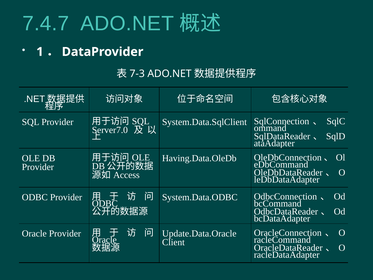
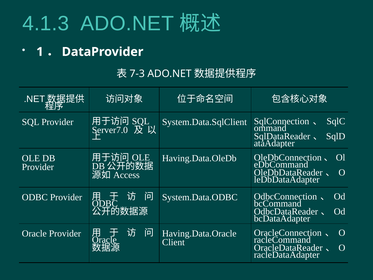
7.4.7: 7.4.7 -> 4.1.3 (46, 24)
Update.Data.Oracle: Update.Data.Oracle -> Having.Data.Oracle (199, 233)
